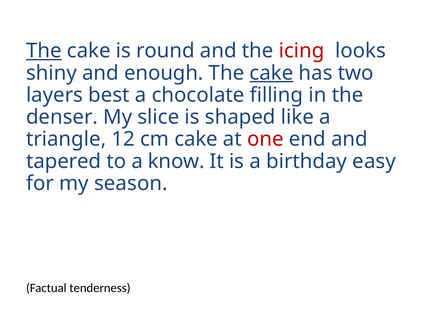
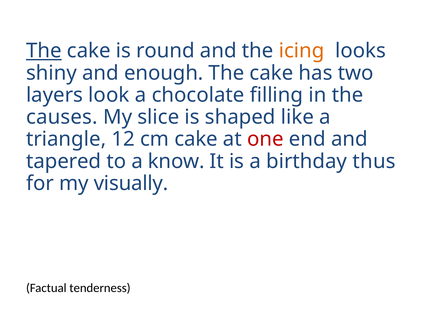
icing colour: red -> orange (302, 51)
cake underline: present -> none (271, 73)
best: best -> look (109, 95)
denser: denser -> causes (62, 117)
easy: easy -> thus (374, 162)
season: season -> visually (131, 184)
